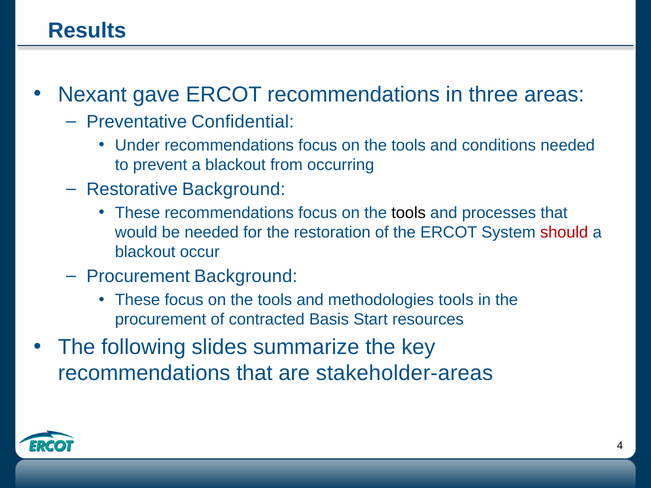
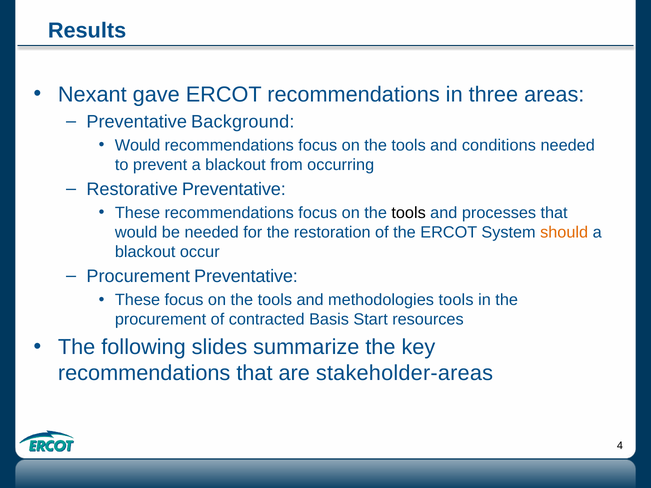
Confidential: Confidential -> Background (243, 122)
Under: Under -> Would (138, 145)
Restorative Background: Background -> Preventative (234, 189)
should colour: red -> orange (564, 233)
Procurement Background: Background -> Preventative (246, 276)
